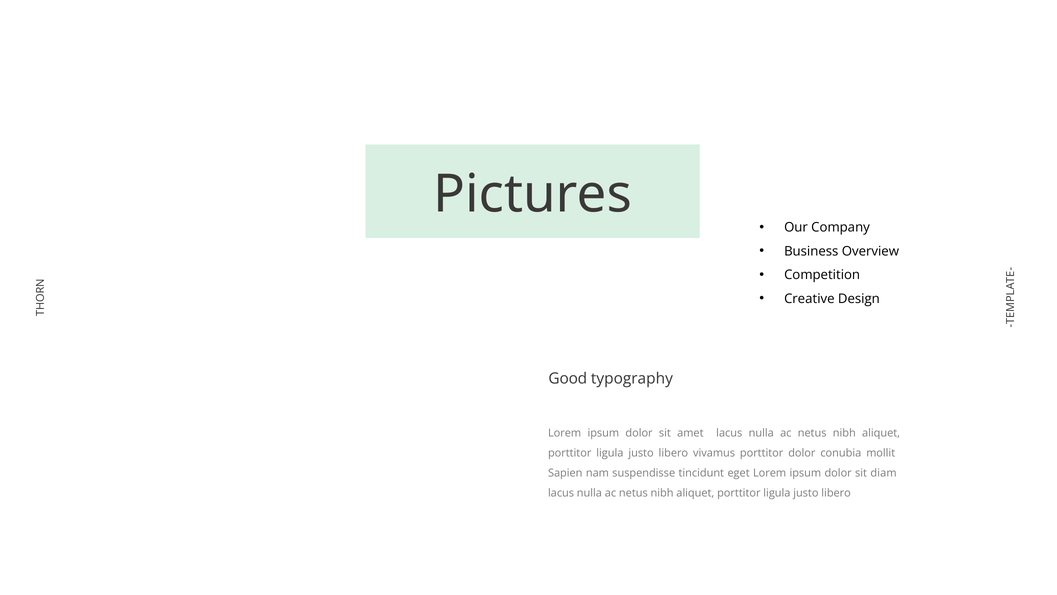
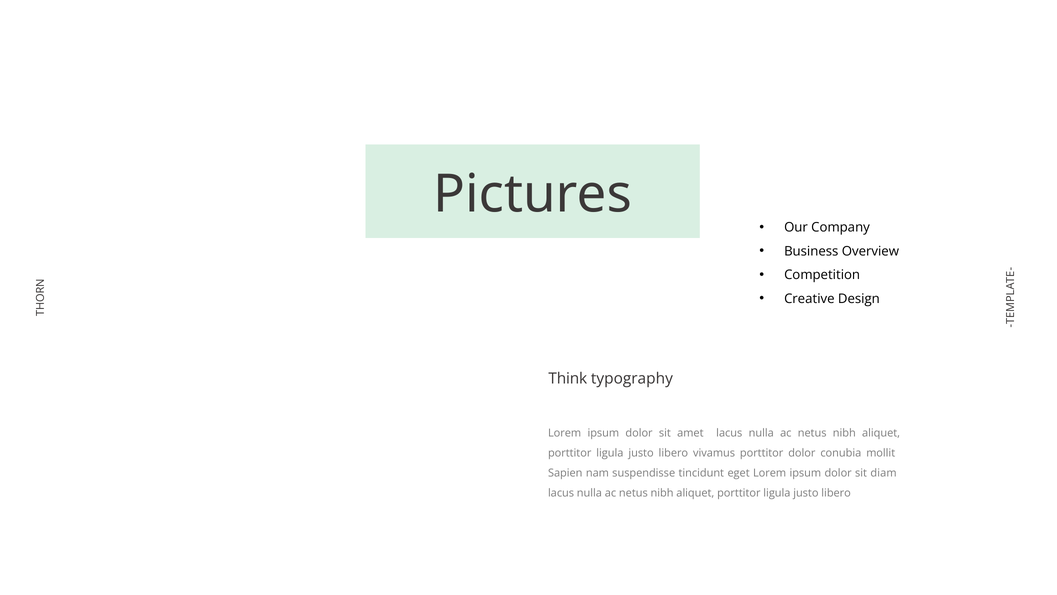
Good: Good -> Think (568, 379)
